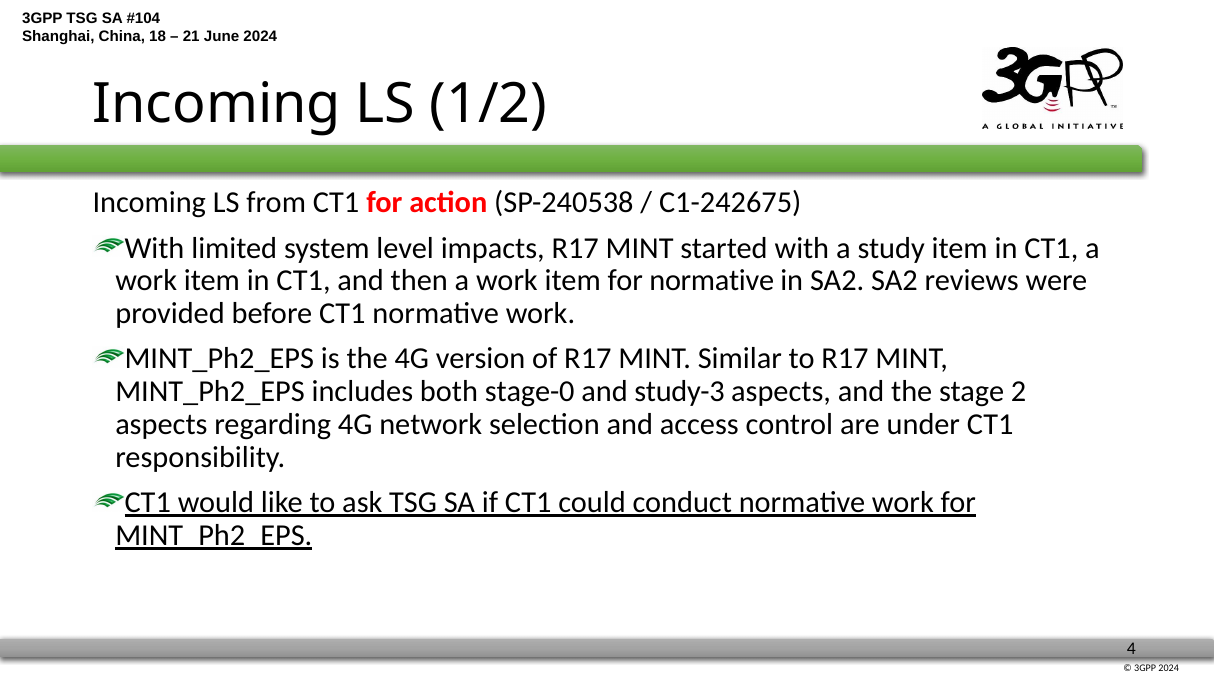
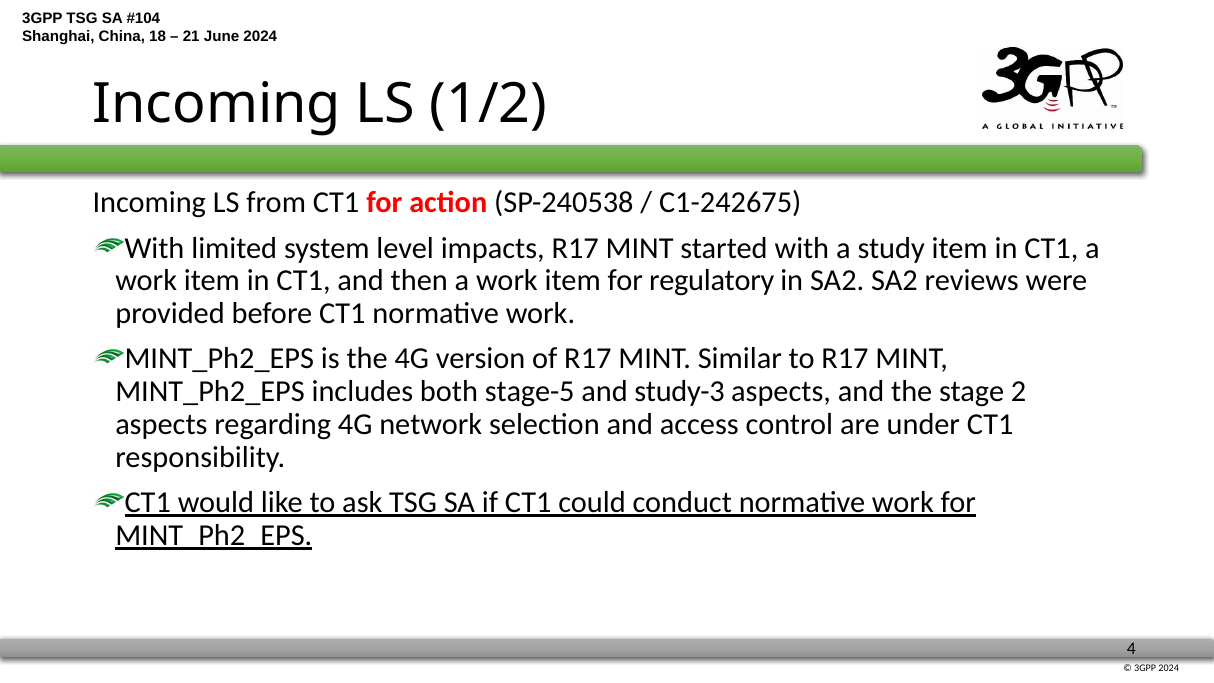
for normative: normative -> regulatory (712, 281)
stage-0: stage-0 -> stage-5 (530, 392)
